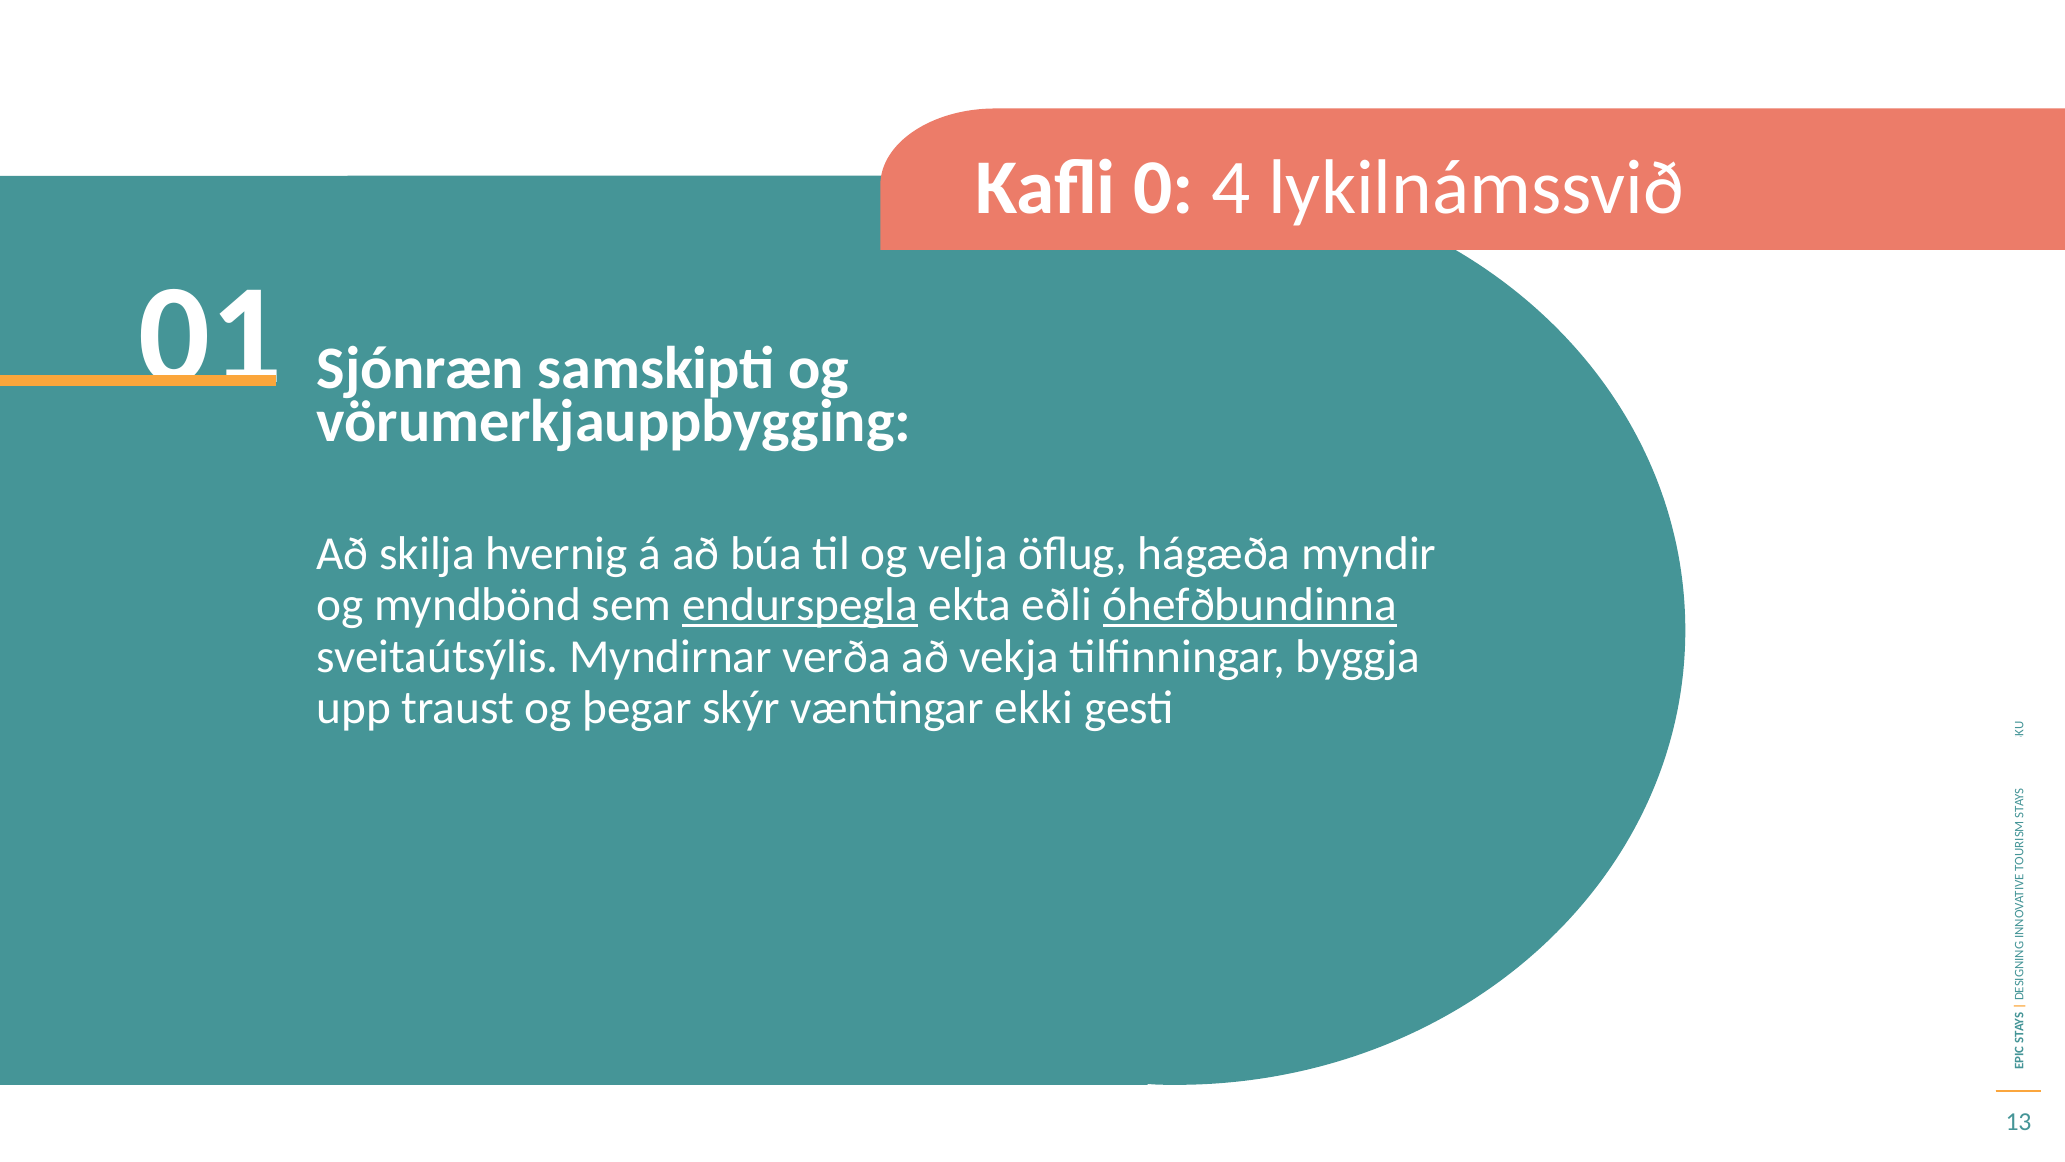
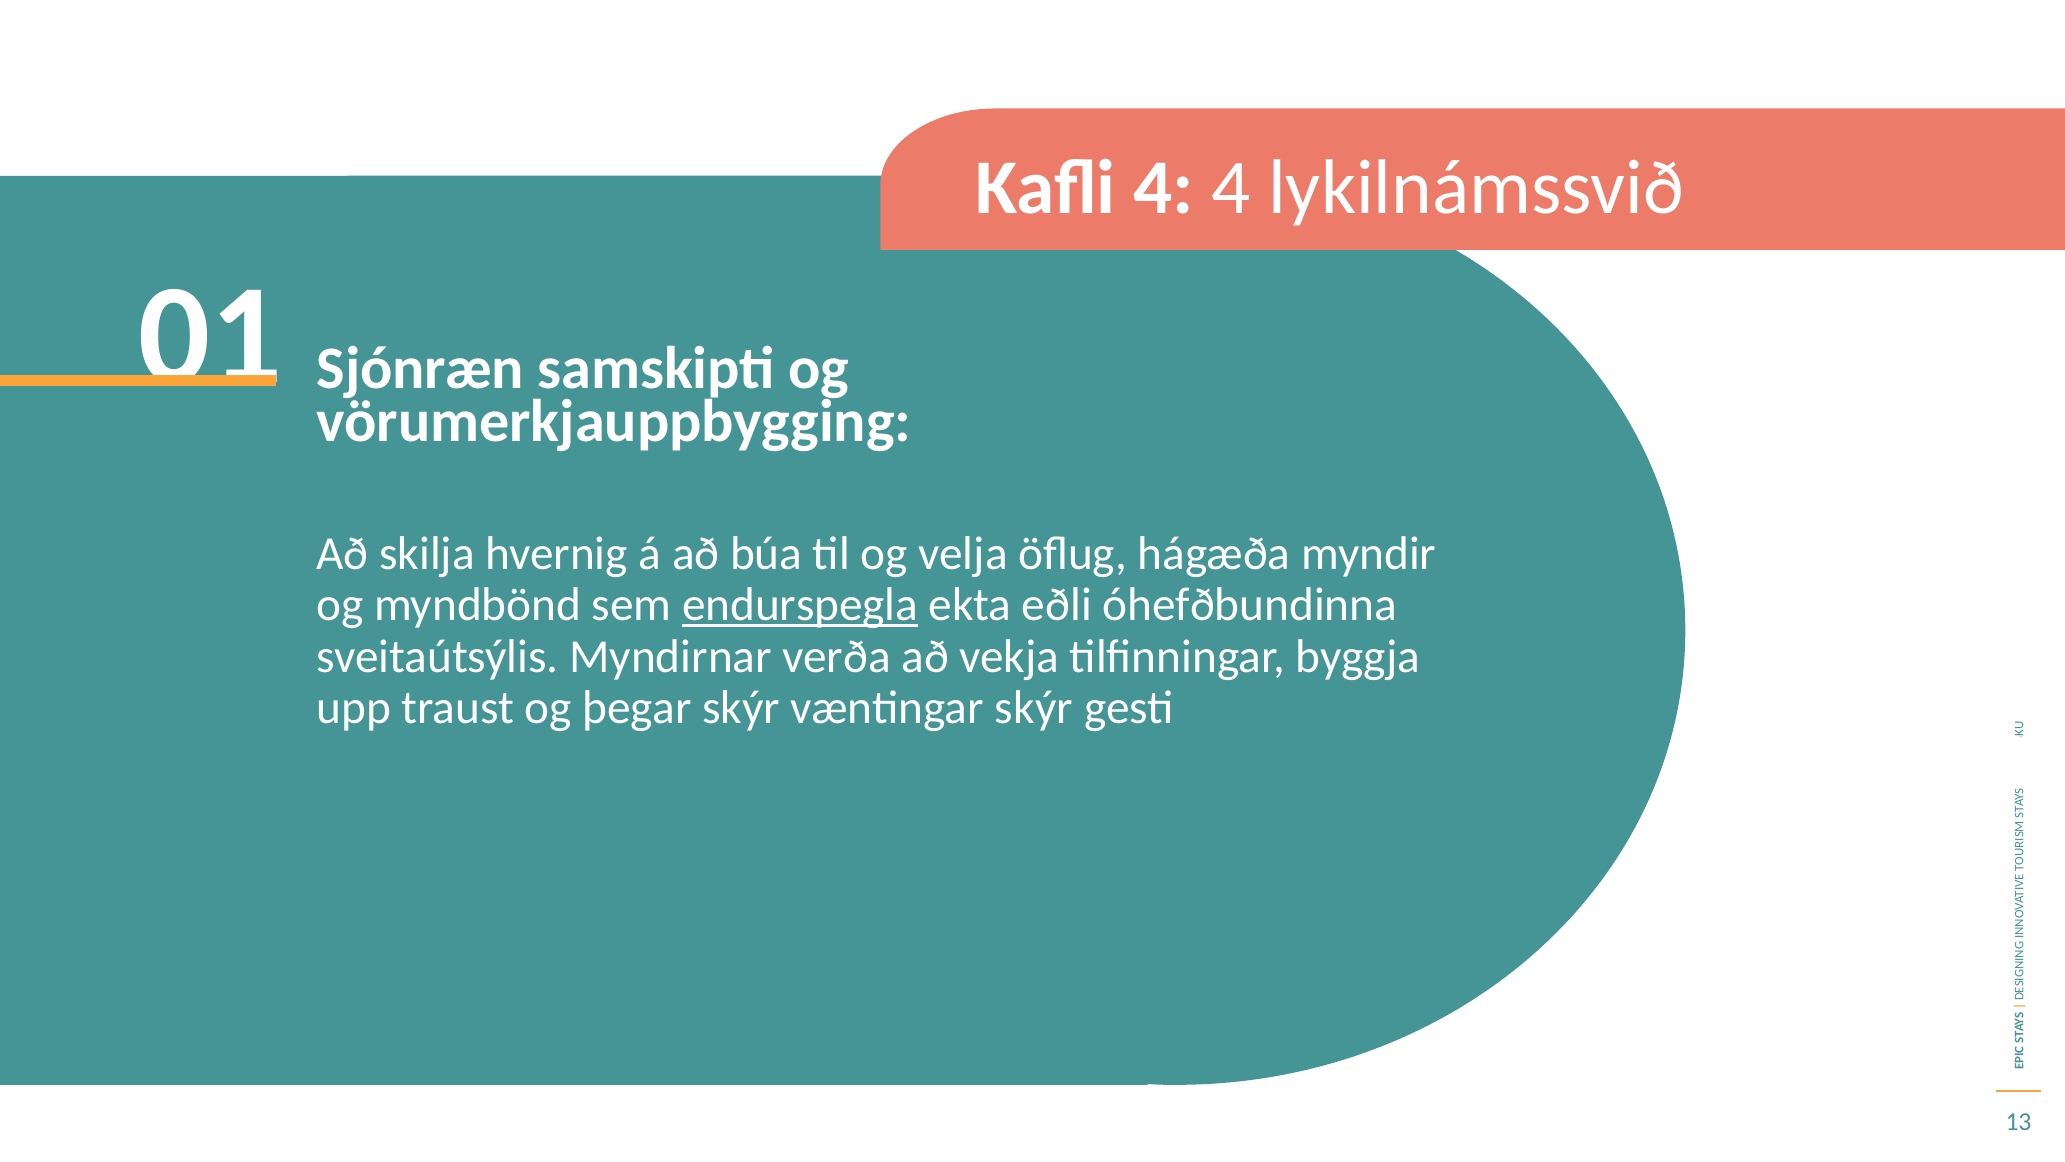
Kafli 0: 0 -> 4 (1164, 188)
óhefðbundinna underline: present -> none (1250, 605)
væntingar ekki: ekki -> skýr (1034, 707)
